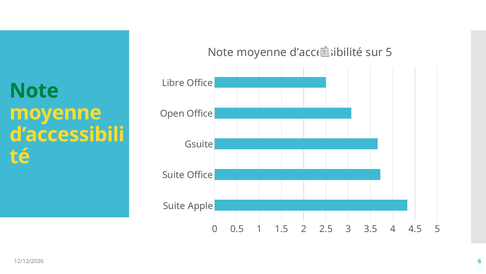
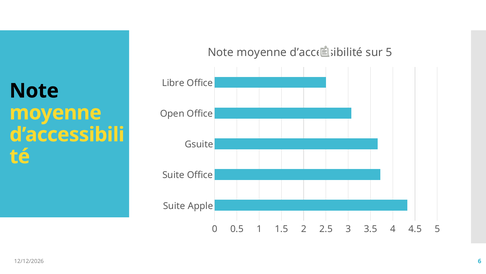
Note colour: green -> black (34, 91)
